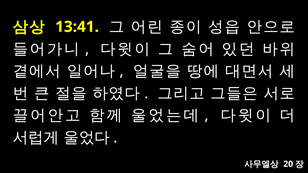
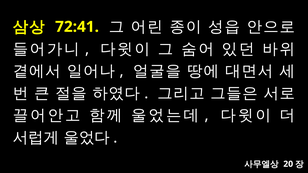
13:41: 13:41 -> 72:41 (77, 27)
